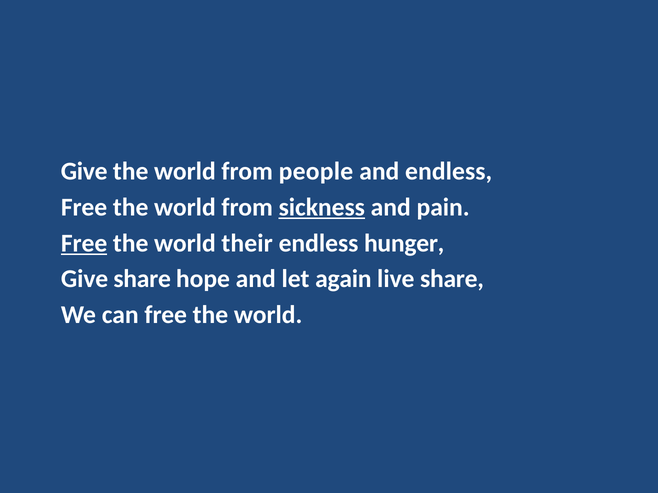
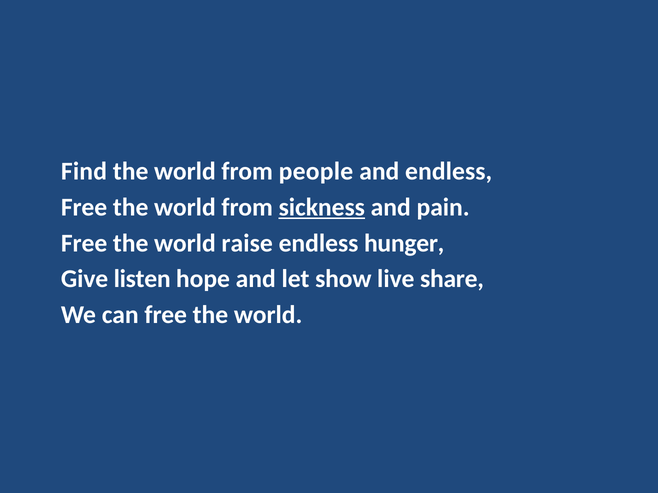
Give: Give -> Find (84, 172)
Free underline: present -> none (84, 243)
their: their -> raise (247, 243)
Give share: share -> listen (142, 279)
again: again -> show (343, 279)
